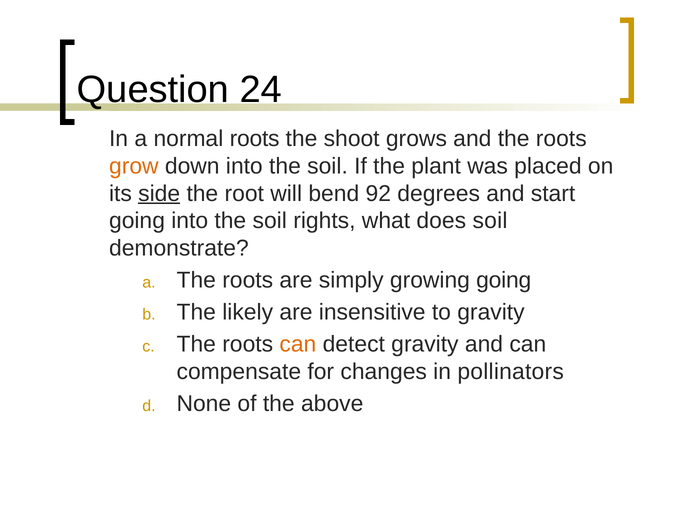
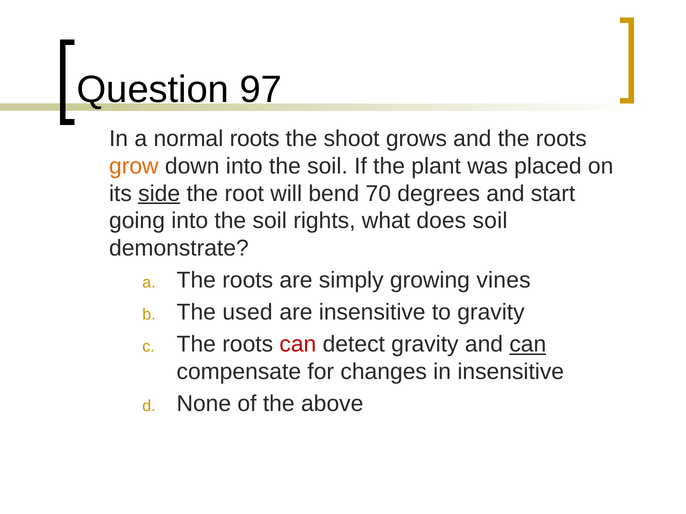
24: 24 -> 97 (261, 90)
92: 92 -> 70 (378, 194)
growing going: going -> vines (504, 281)
likely: likely -> used (248, 313)
can colour: orange -> red (298, 345)
can underline: none -> present (528, 345)
in pollinators: pollinators -> insensitive (511, 372)
